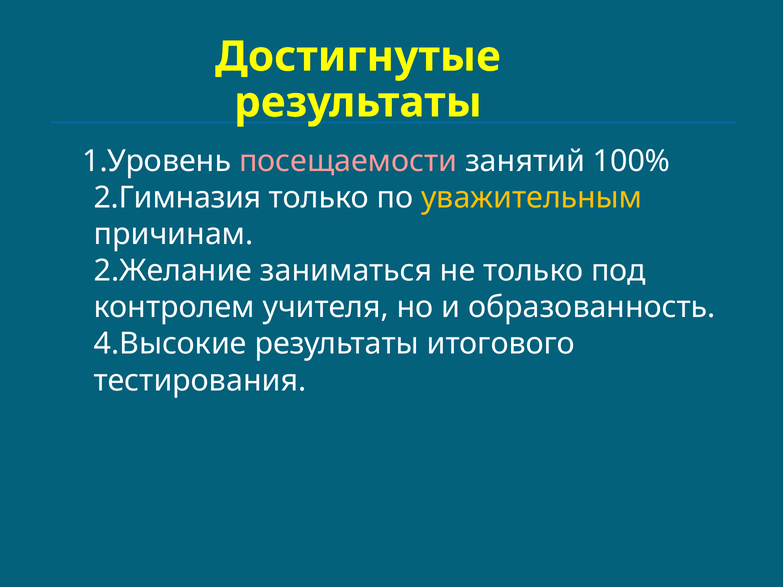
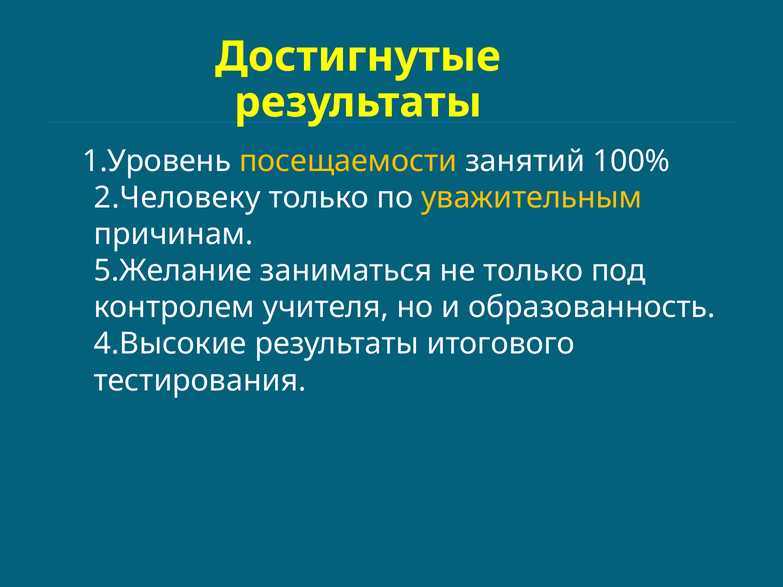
посещаемости colour: pink -> yellow (348, 161)
2.Гимназия: 2.Гимназия -> 2.Человеку (177, 198)
2.Желание: 2.Желание -> 5.Желание (173, 271)
